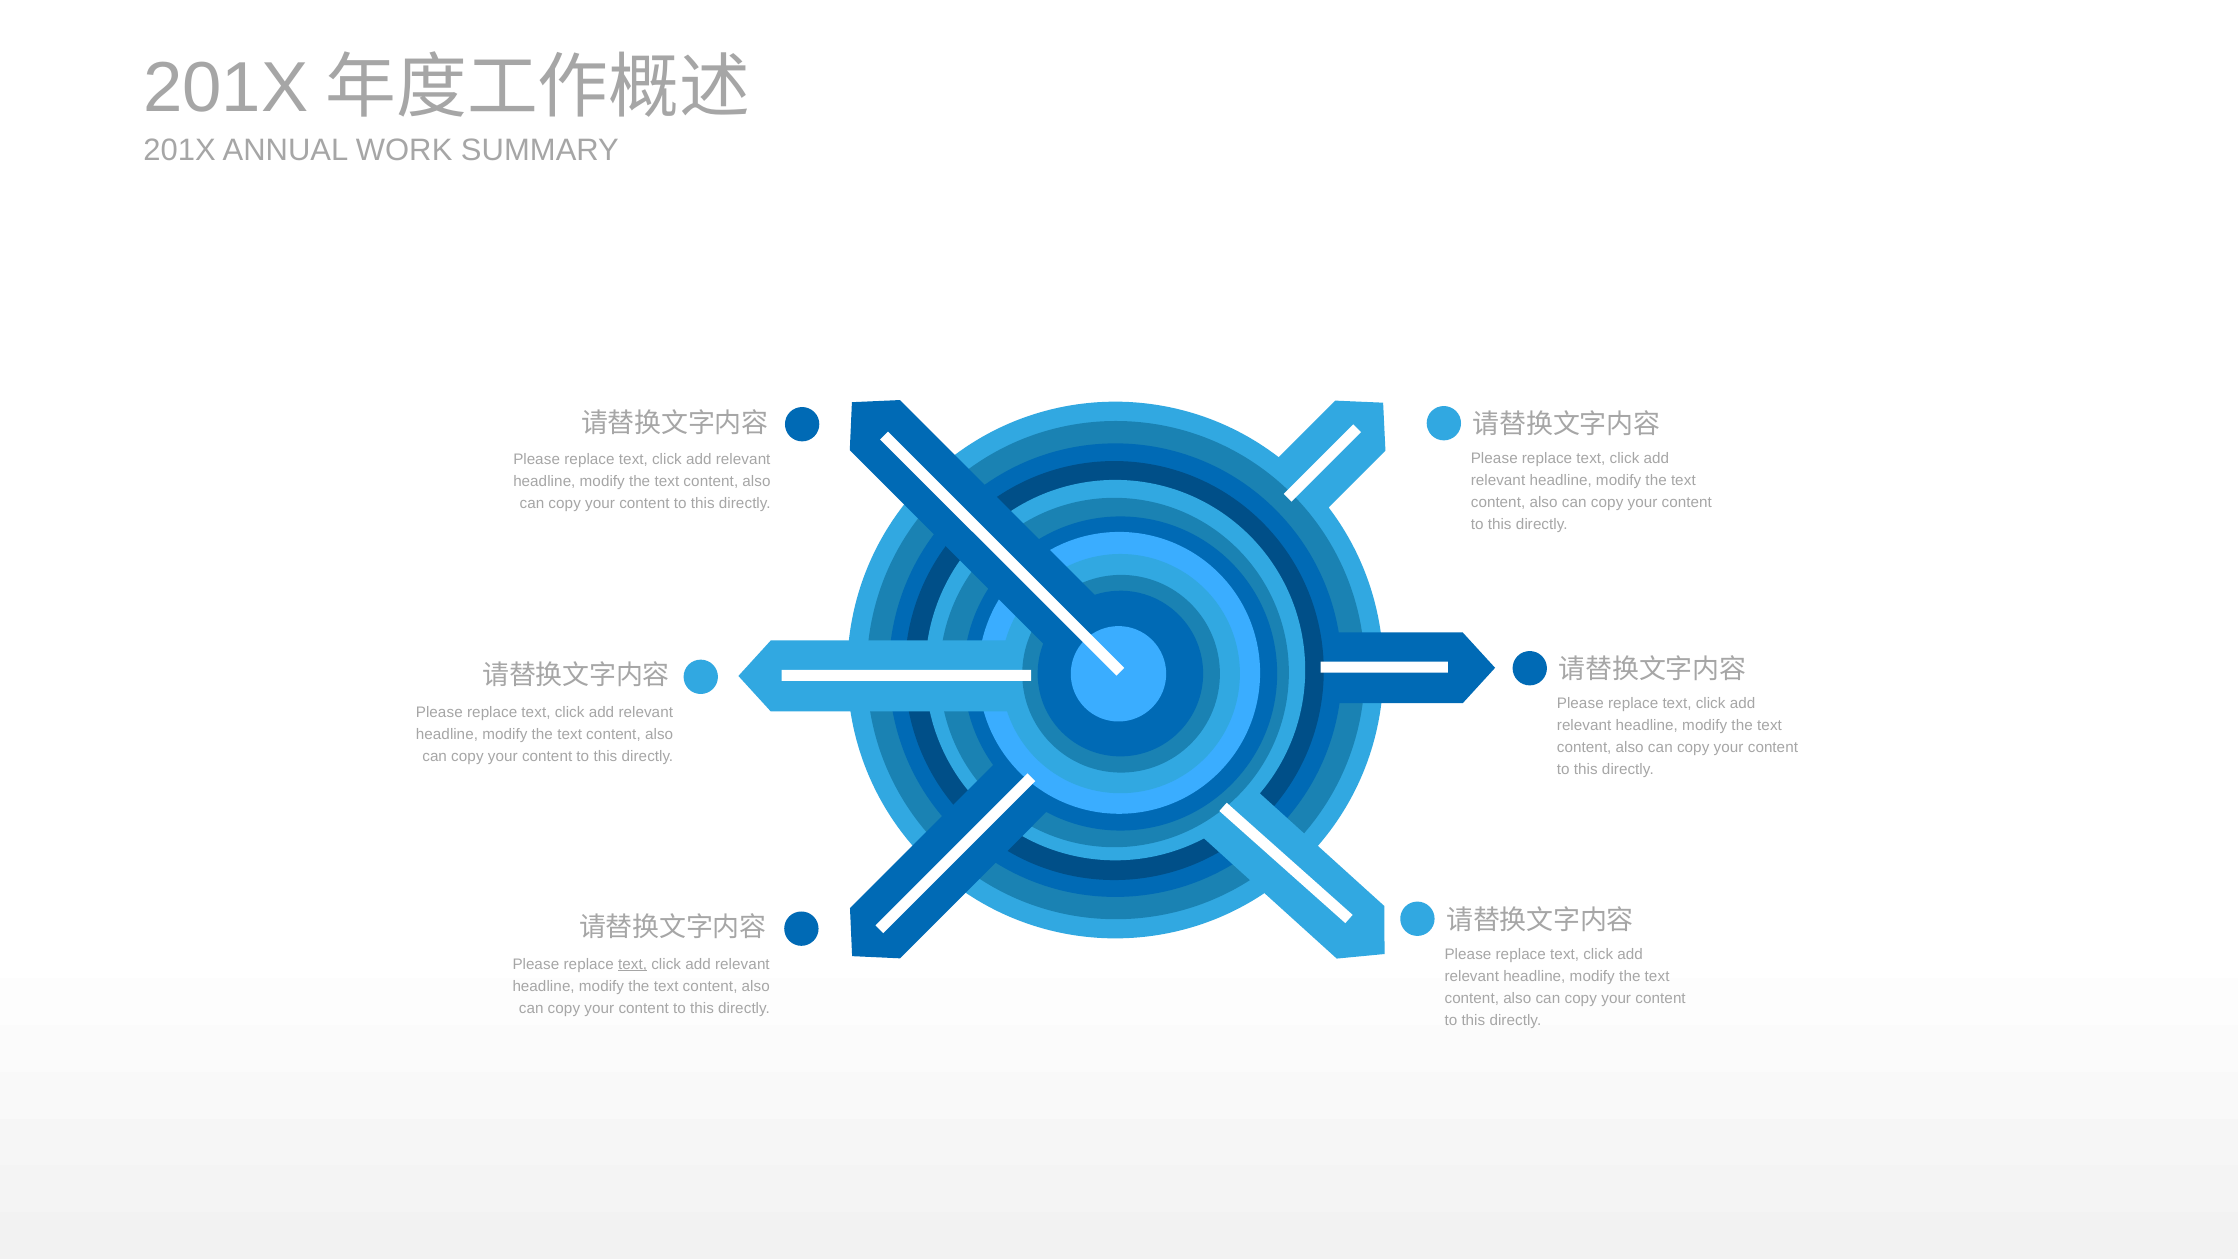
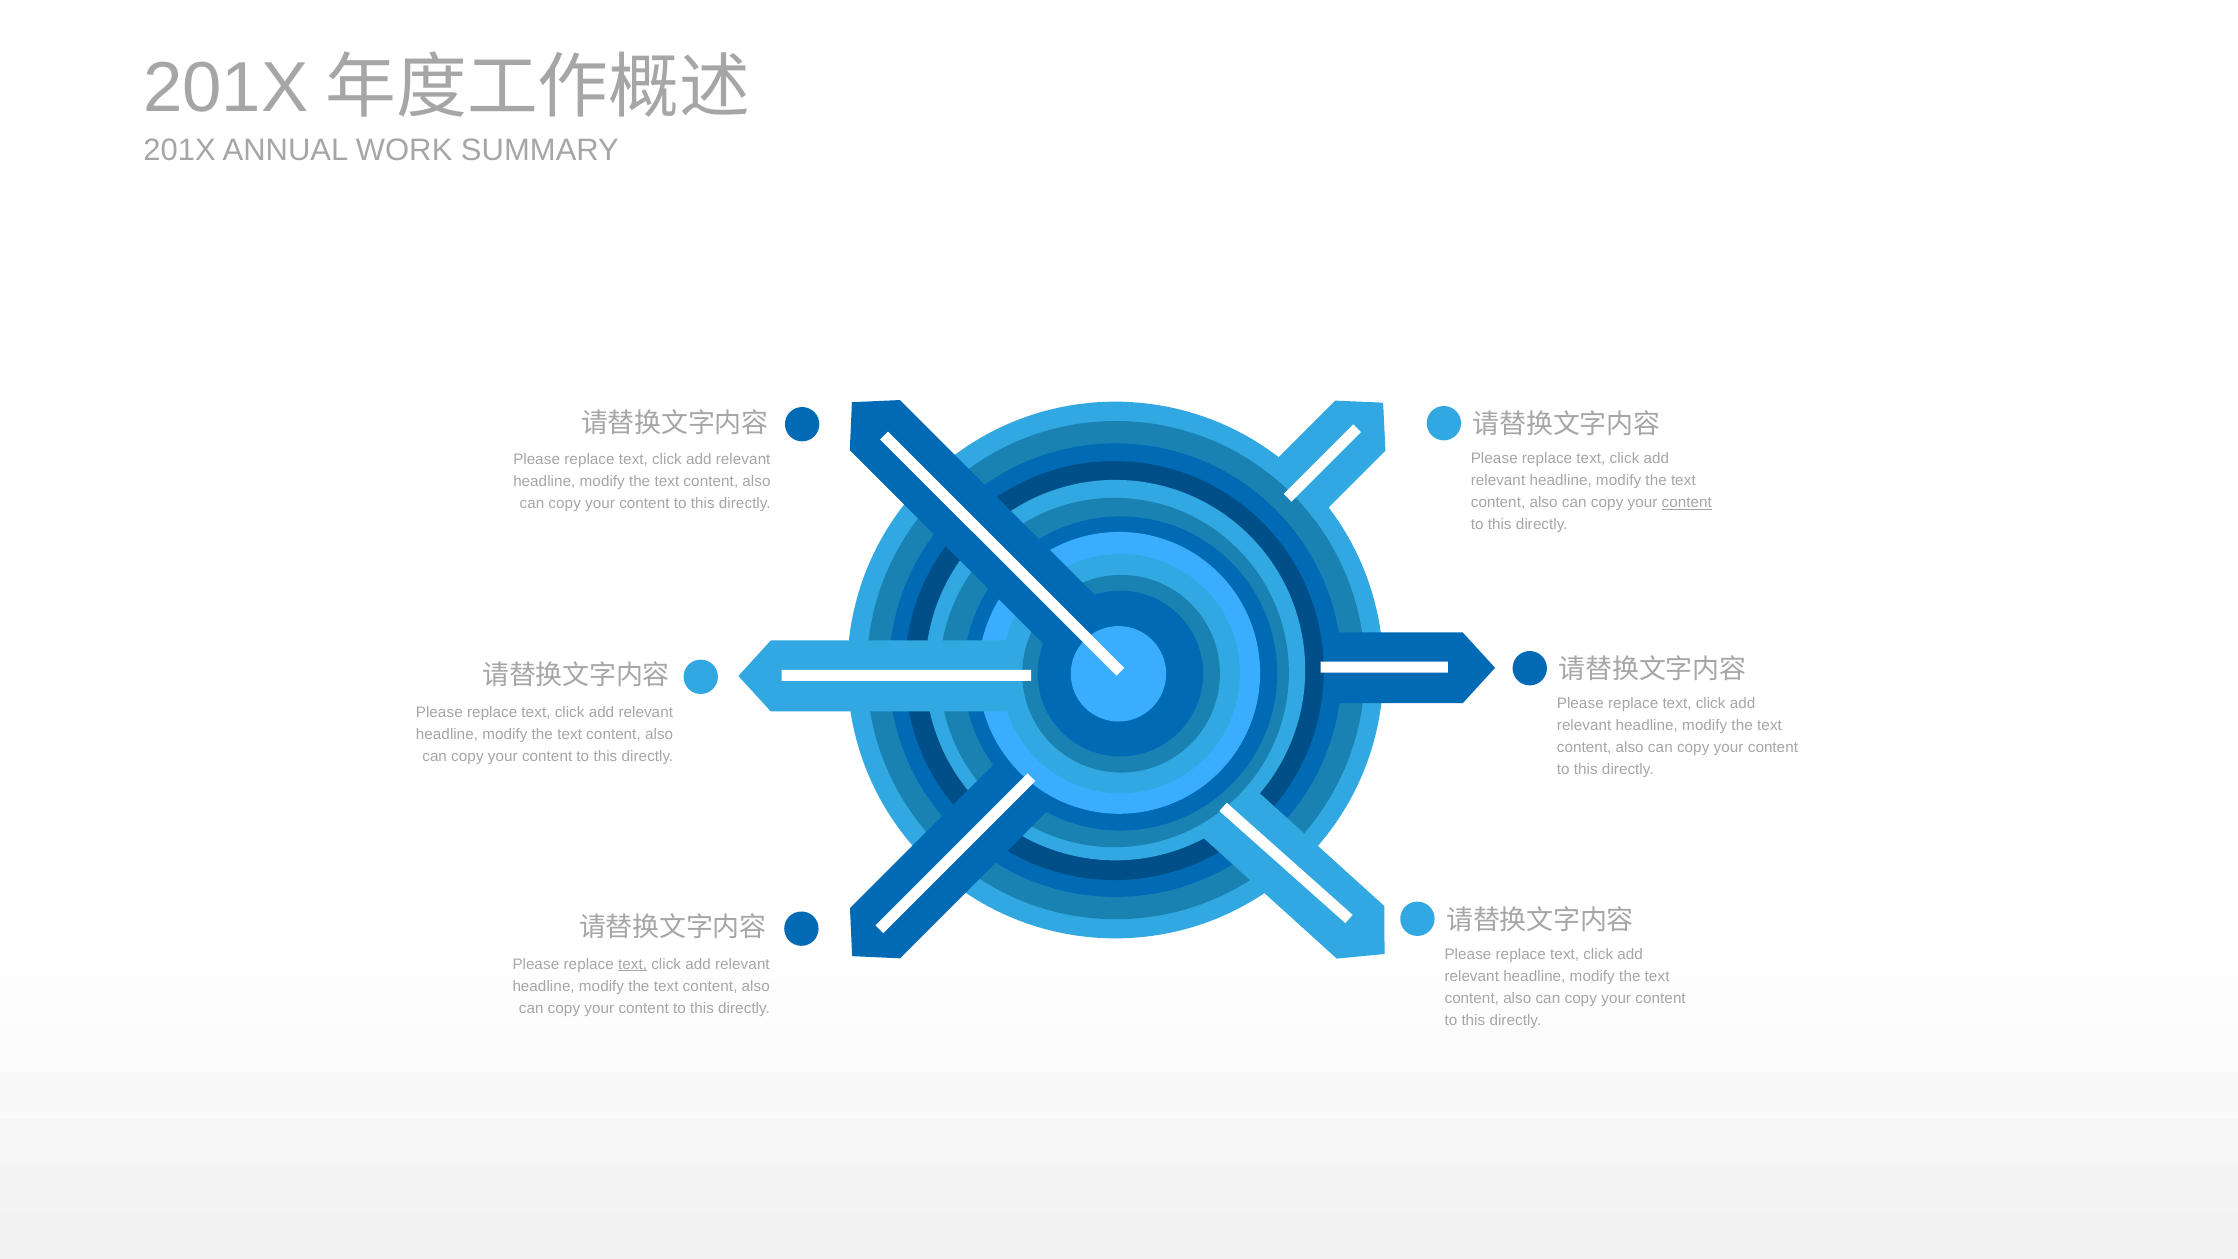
content underline: none -> present (1687, 503)
